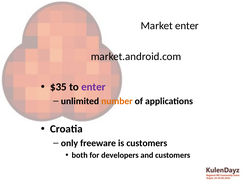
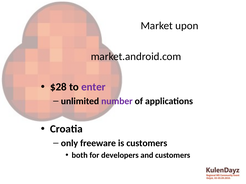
Market enter: enter -> upon (187, 26)
$35: $35 -> $28 (58, 87)
number colour: orange -> purple (117, 101)
